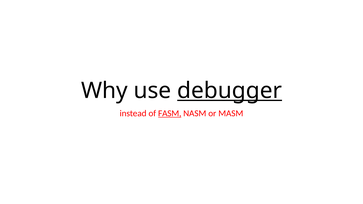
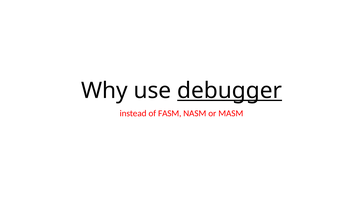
FASM underline: present -> none (170, 113)
